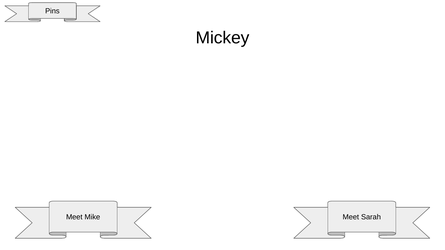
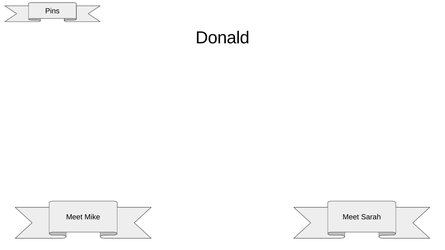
Mickey: Mickey -> Donald (223, 38)
